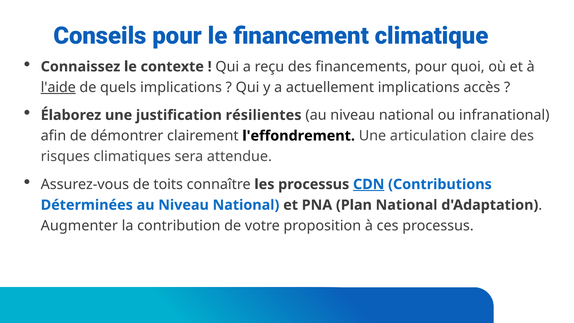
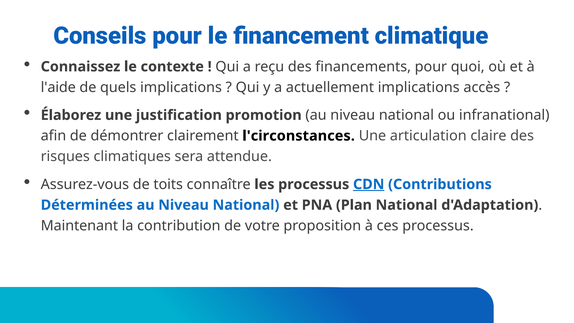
l'aide underline: present -> none (58, 87)
résilientes: résilientes -> promotion (264, 115)
l'effondrement: l'effondrement -> l'circonstances (299, 136)
Augmenter: Augmenter -> Maintenant (79, 226)
